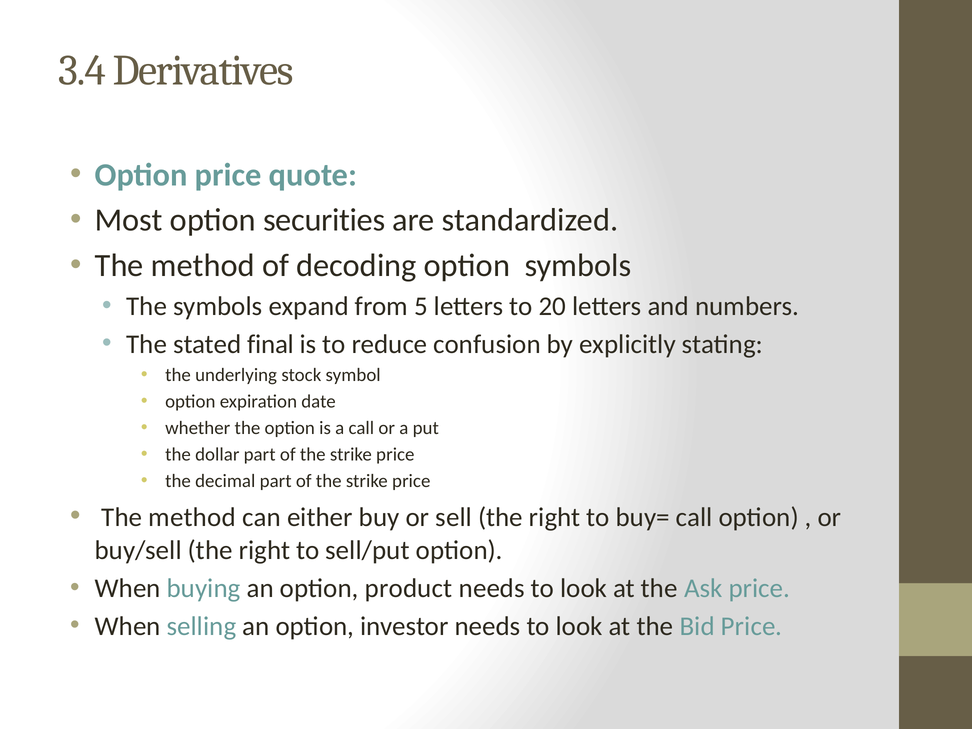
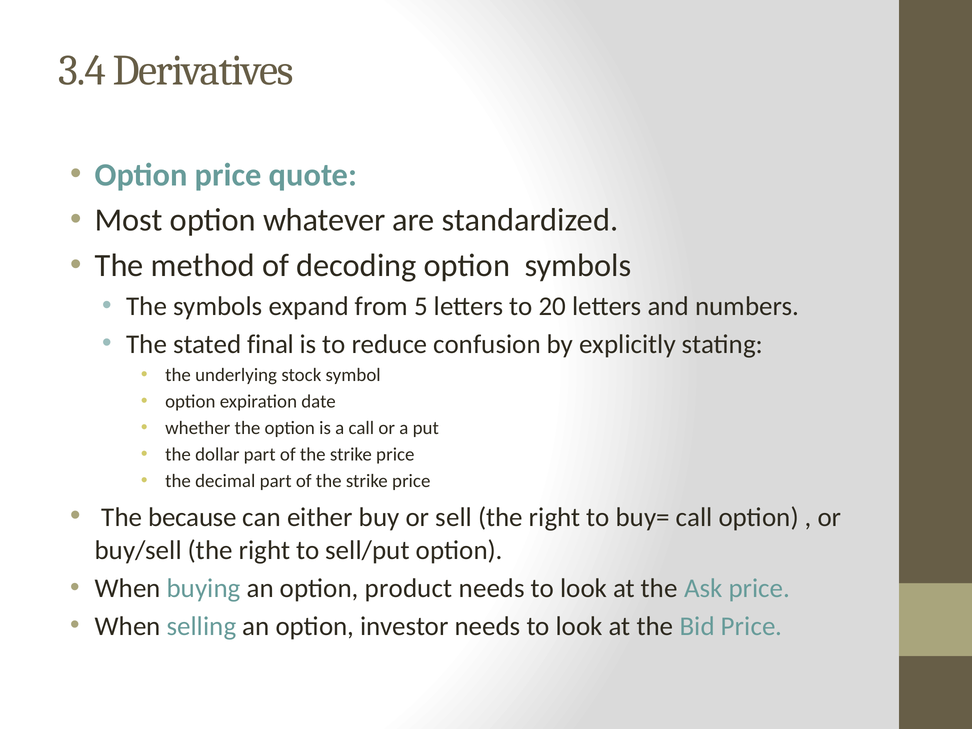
securities: securities -> whatever (324, 220)
method: method -> because (192, 518)
